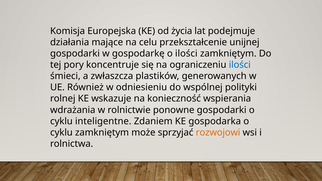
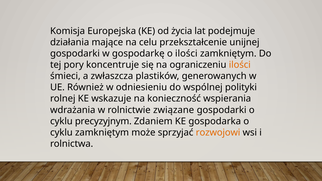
ilości colour: blue -> orange (240, 65)
ponowne: ponowne -> związane (174, 110)
inteligentne: inteligentne -> precyzyjnym (103, 121)
